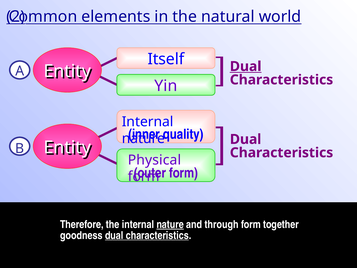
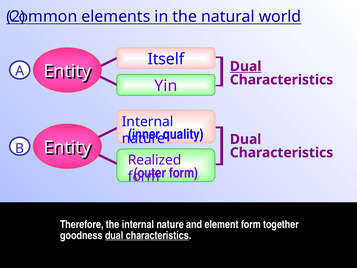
Physical: Physical -> Realized (155, 160)
nature underline: present -> none (170, 224)
through: through -> element (222, 224)
